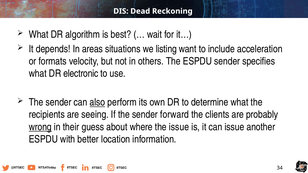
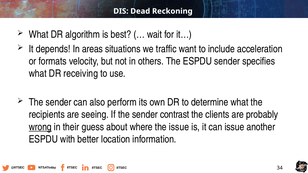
listing: listing -> traffic (166, 49)
electronic: electronic -> receiving (81, 74)
also underline: present -> none (97, 102)
forward: forward -> contrast (175, 115)
